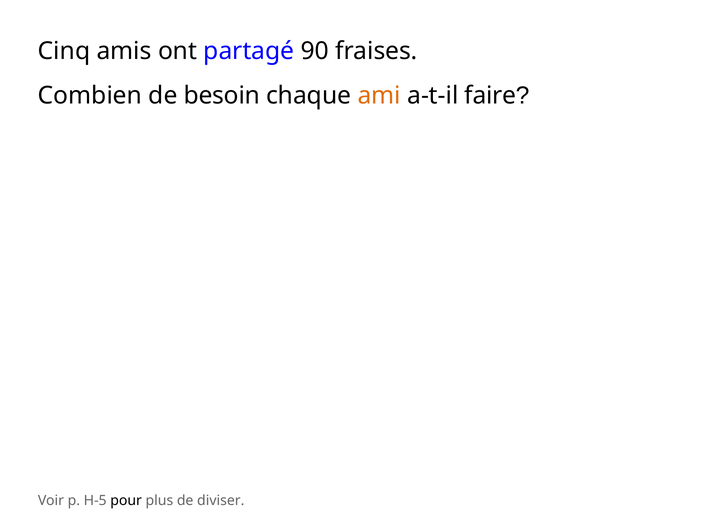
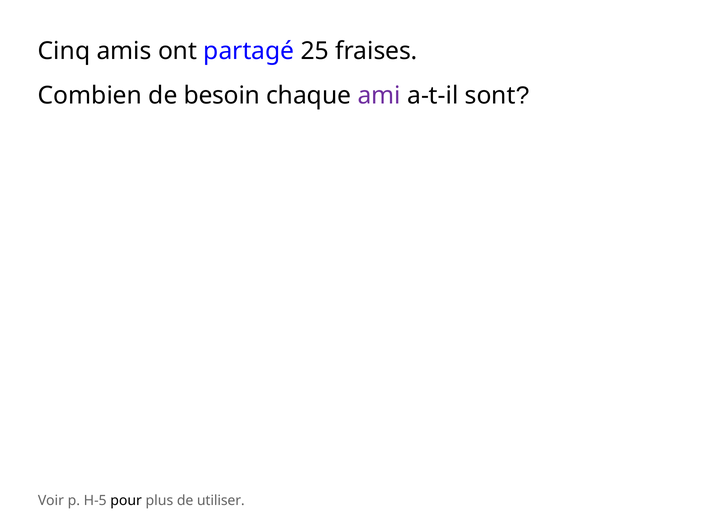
90: 90 -> 25 (315, 51)
ami colour: orange -> purple (379, 95)
faire: faire -> sont (490, 95)
diviser: diviser -> utiliser (221, 500)
